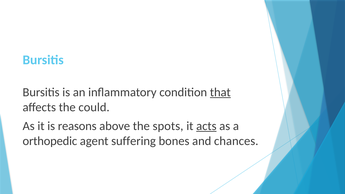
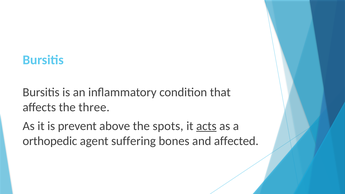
that underline: present -> none (220, 92)
could: could -> three (94, 107)
reasons: reasons -> prevent (77, 126)
chances: chances -> affected (236, 141)
